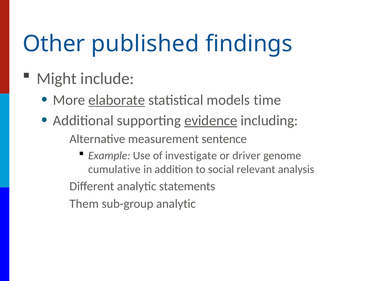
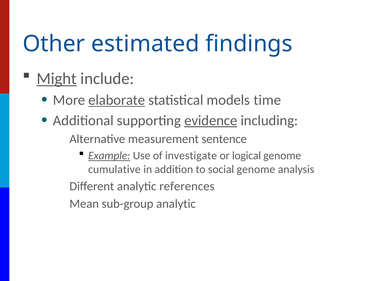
published: published -> estimated (145, 44)
Might underline: none -> present (57, 79)
Example underline: none -> present (109, 156)
driver: driver -> logical (247, 156)
social relevant: relevant -> genome (256, 170)
statements: statements -> references (187, 187)
Them: Them -> Mean (84, 204)
